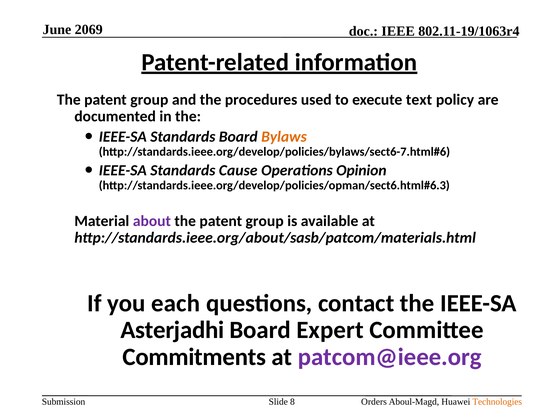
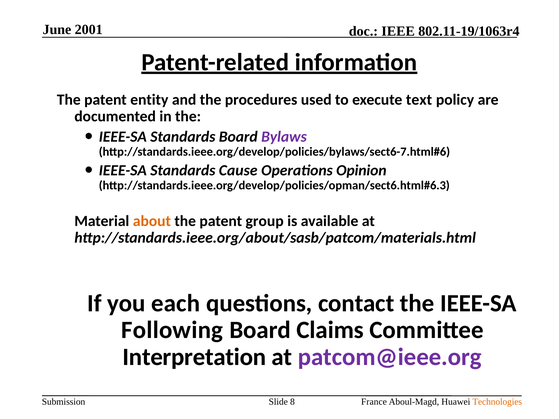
2069: 2069 -> 2001 (89, 30)
group: group -> entity (149, 100)
Bylaws colour: orange -> purple (284, 137)
about colour: purple -> orange (152, 221)
Asterjadhi: Asterjadhi -> Following (172, 330)
Expert: Expert -> Claims (330, 330)
Commitments: Commitments -> Interpretation (194, 357)
Orders: Orders -> France (374, 402)
